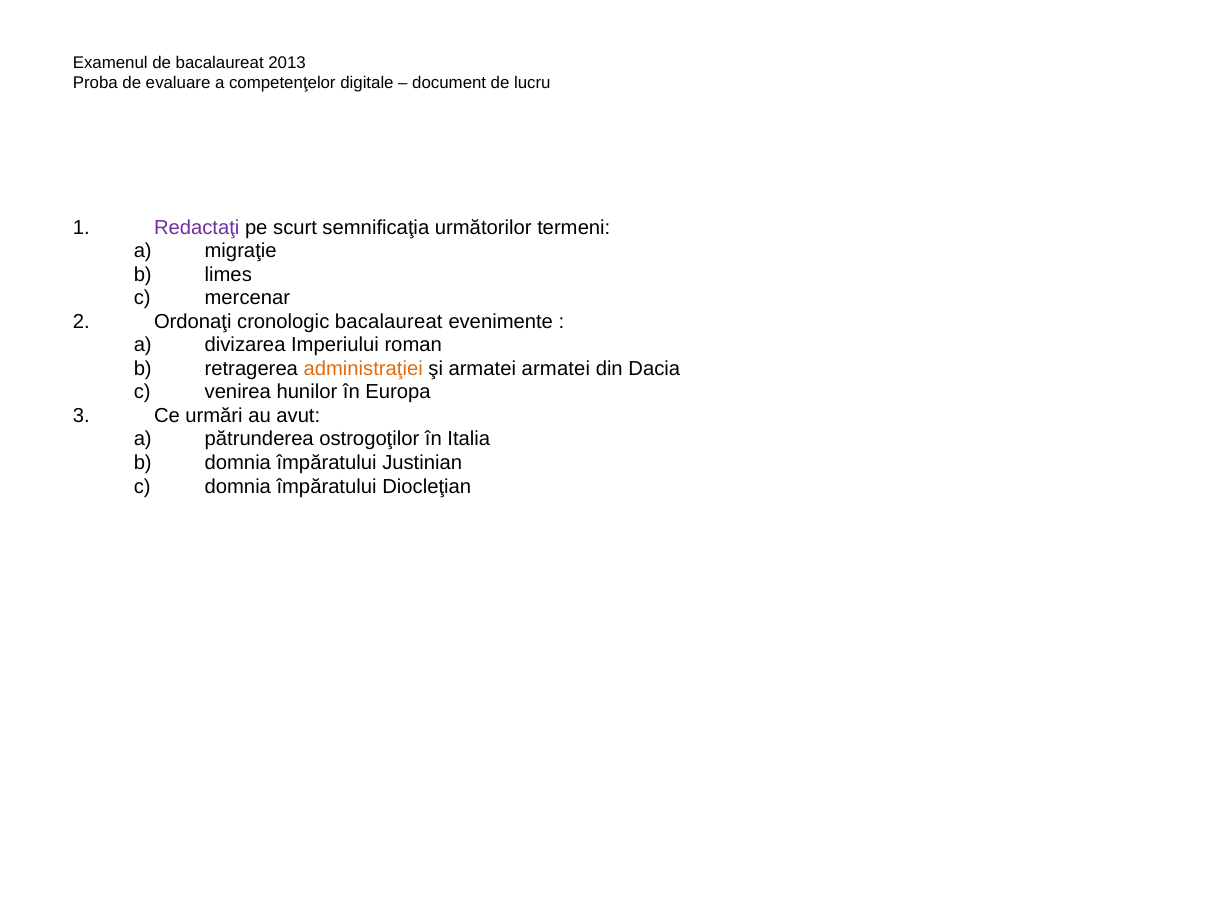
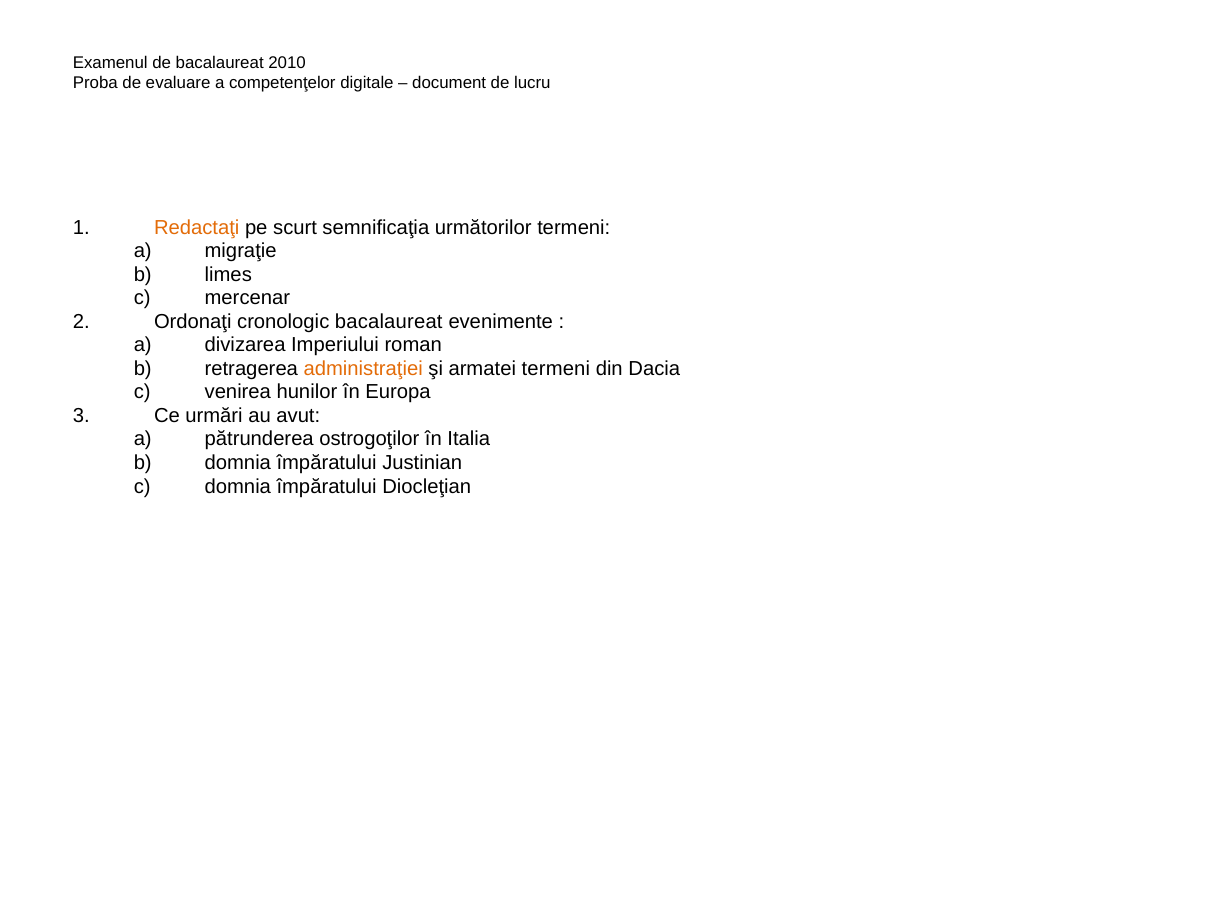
2013: 2013 -> 2010 (287, 63)
Redactaţi colour: purple -> orange (197, 228)
armatei armatei: armatei -> termeni (556, 369)
